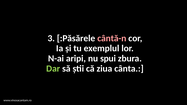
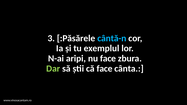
cântă-n colour: pink -> light blue (112, 38)
nu spui: spui -> face (108, 59)
că ziua: ziua -> face (105, 69)
